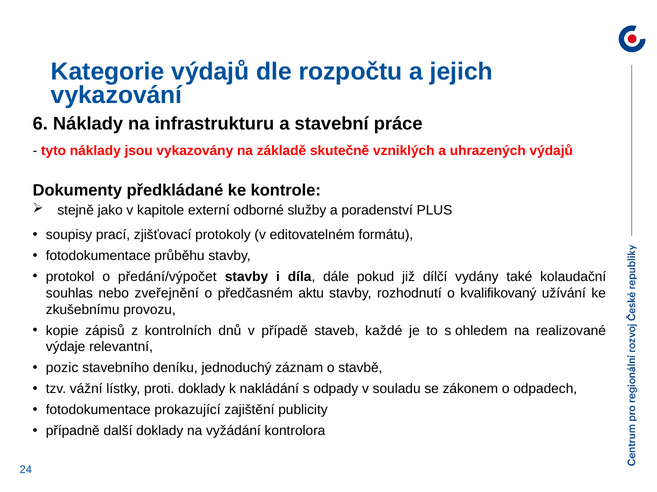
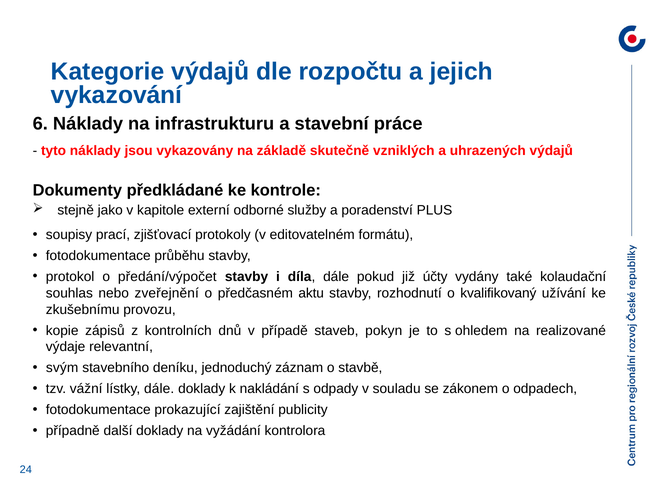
dílčí: dílčí -> účty (435, 277)
každé: každé -> pokyn (384, 331)
pozic: pozic -> svým (62, 368)
lístky proti: proti -> dále (159, 389)
